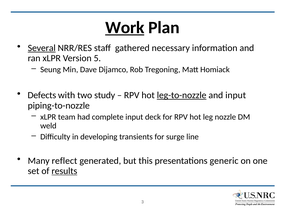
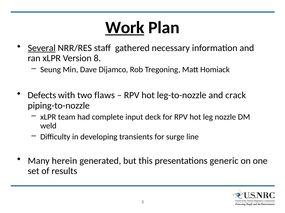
5: 5 -> 8 (97, 58)
study: study -> flaws (105, 96)
leg-to-nozzle underline: present -> none (182, 96)
and input: input -> crack (236, 96)
reflect: reflect -> herein (64, 161)
results underline: present -> none (64, 172)
